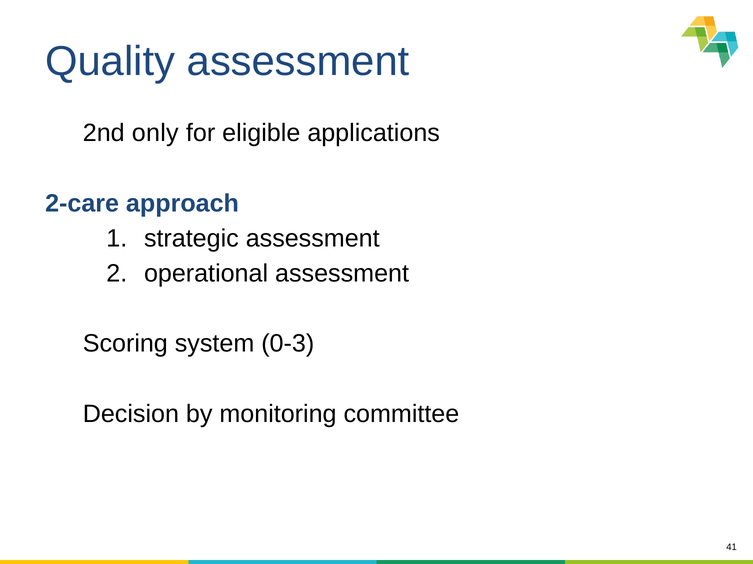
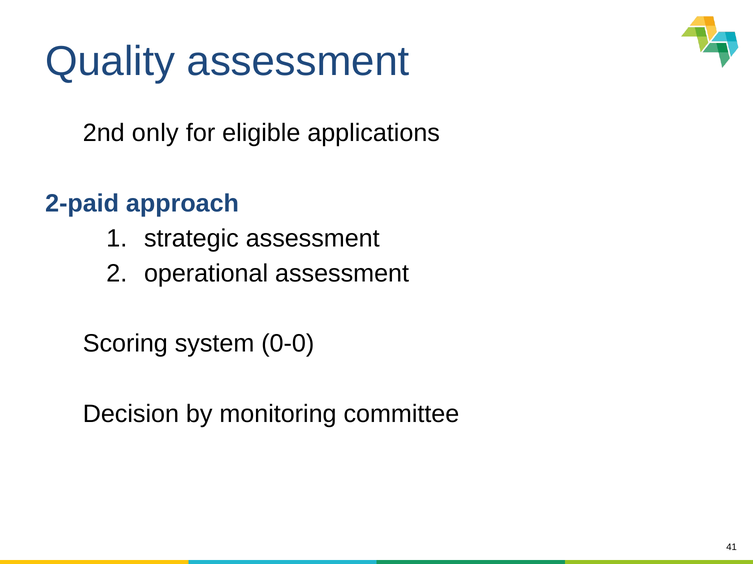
2-care: 2-care -> 2-paid (82, 204)
0-3: 0-3 -> 0-0 (288, 344)
